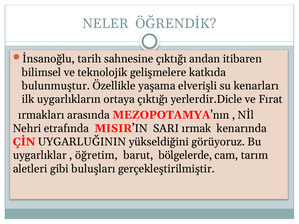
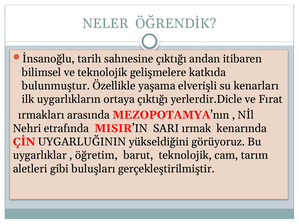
barut bölgelerde: bölgelerde -> teknolojik (185, 155)
